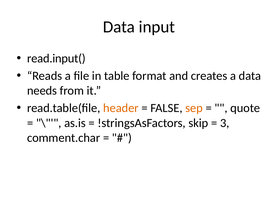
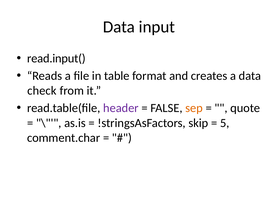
needs: needs -> check (42, 90)
header colour: orange -> purple (121, 108)
3: 3 -> 5 (225, 123)
